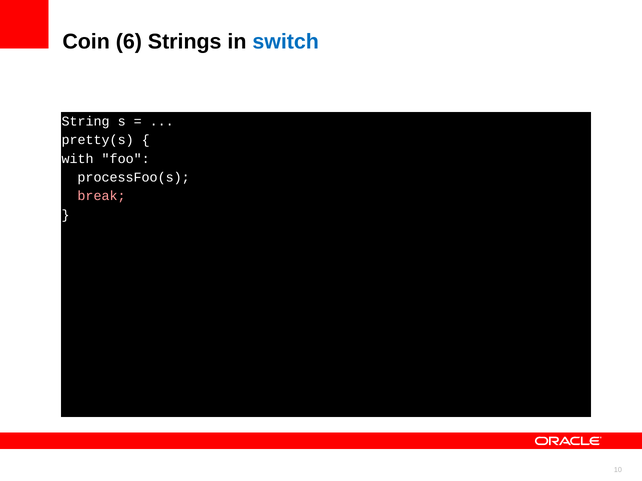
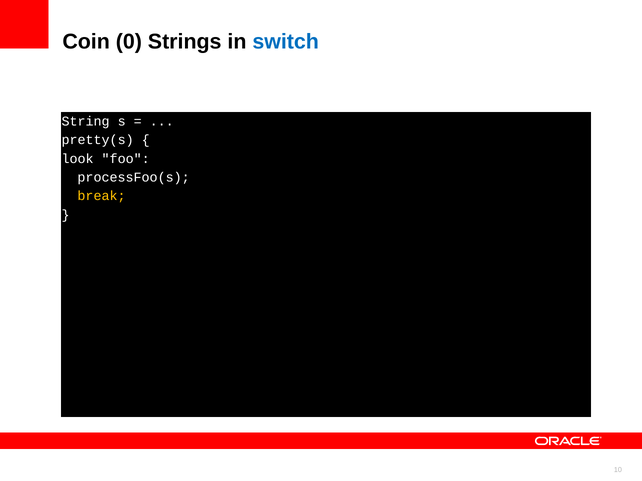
6: 6 -> 0 (129, 42)
with: with -> look (78, 159)
break colour: pink -> yellow (102, 196)
